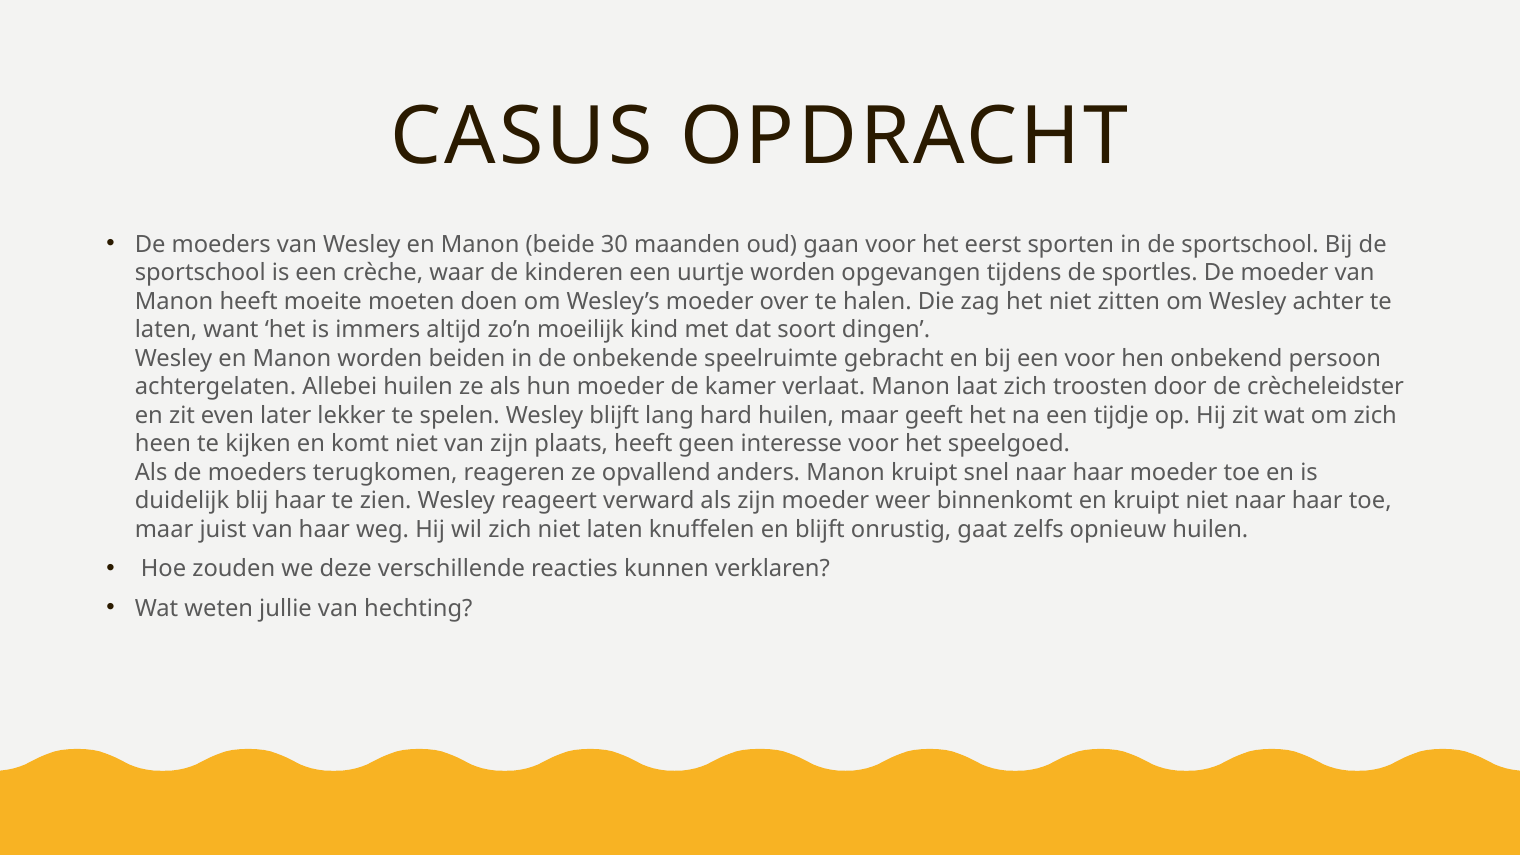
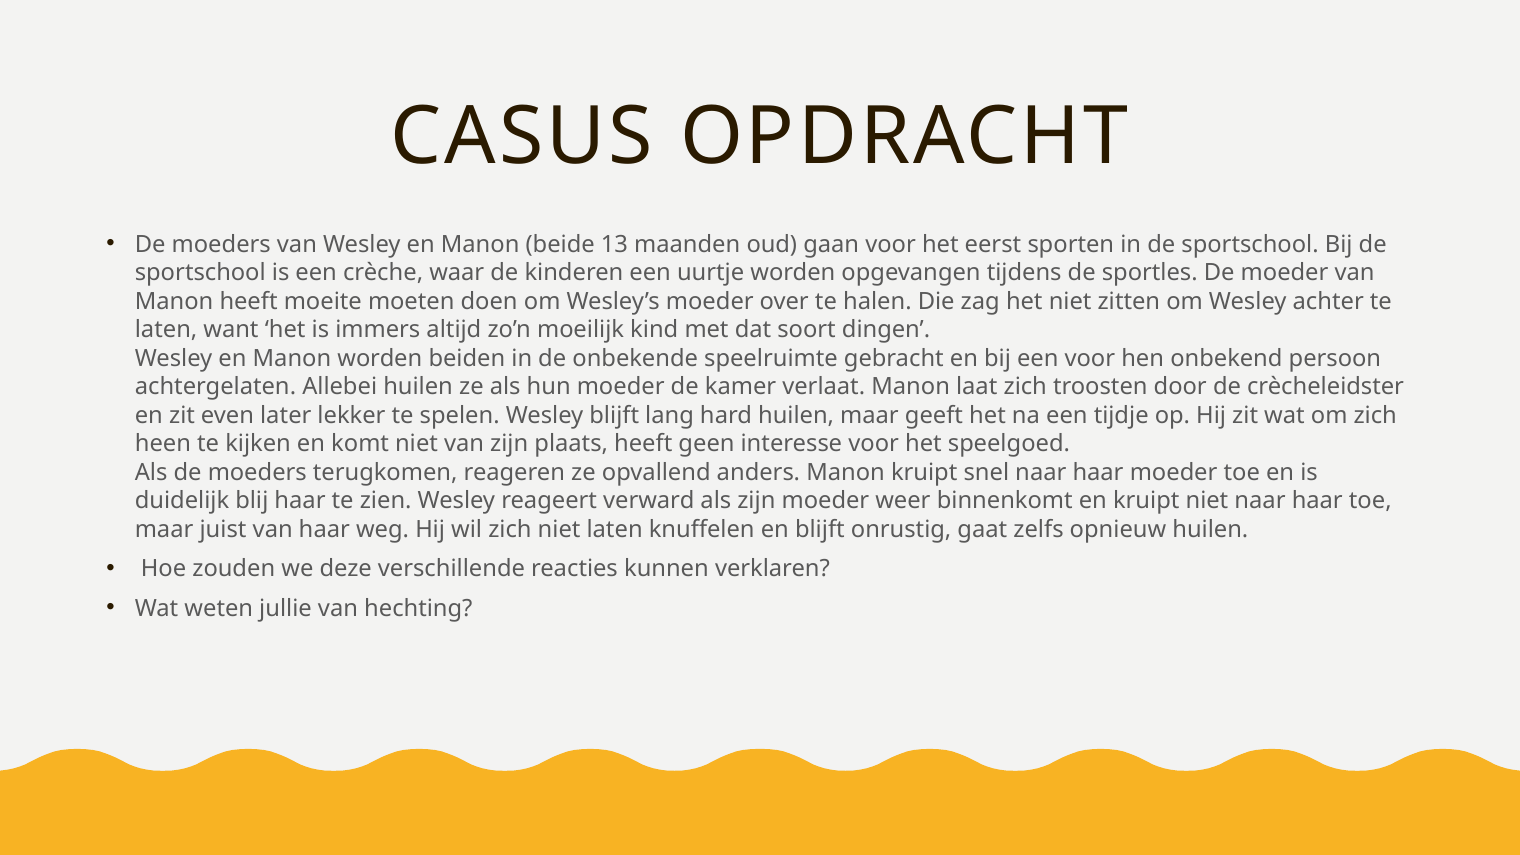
30: 30 -> 13 (615, 244)
